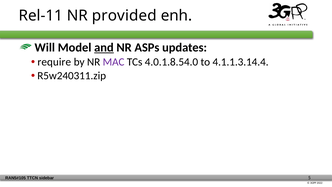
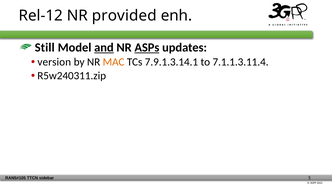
Rel-11: Rel-11 -> Rel-12 (41, 15)
Will: Will -> Still (45, 48)
ASPs underline: none -> present (147, 48)
require: require -> version (54, 62)
MAC colour: purple -> orange (114, 62)
4.0.1.8.54.0: 4.0.1.8.54.0 -> 7.9.1.3.14.1 (171, 62)
4.1.1.3.14.4: 4.1.1.3.14.4 -> 7.1.1.3.11.4 (241, 62)
